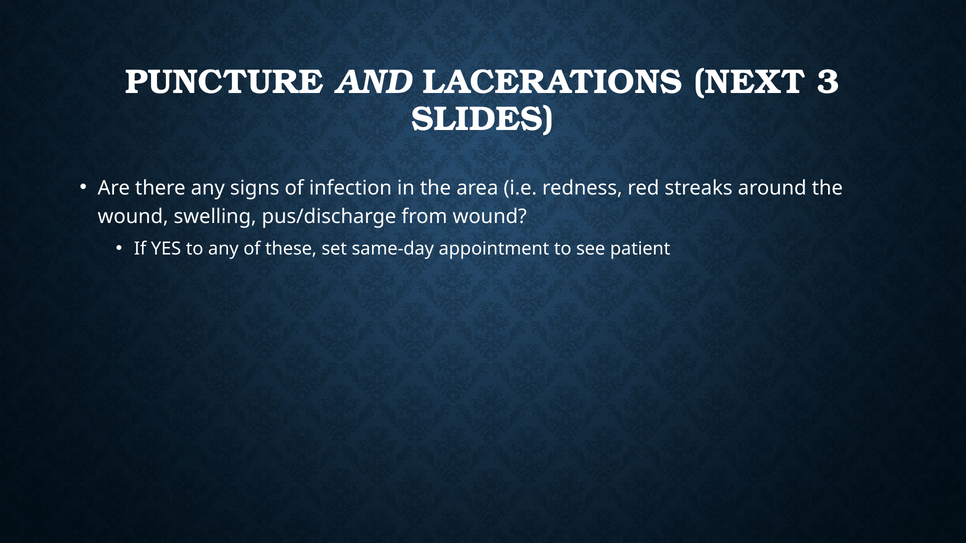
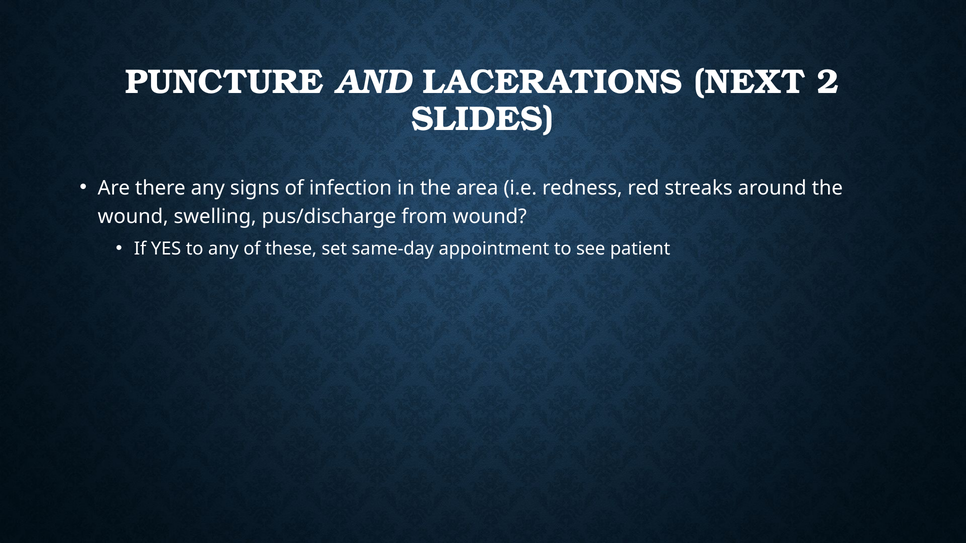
3: 3 -> 2 (828, 82)
